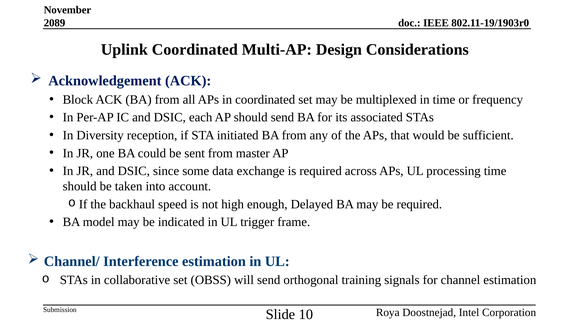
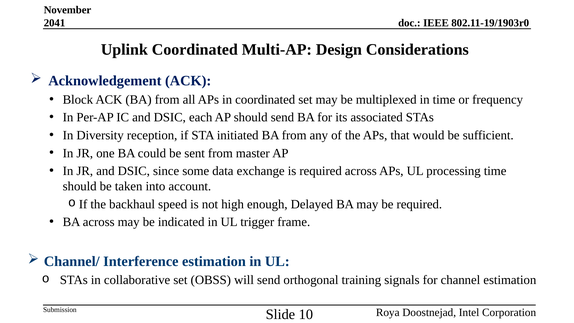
2089: 2089 -> 2041 (54, 23)
BA model: model -> across (99, 222)
